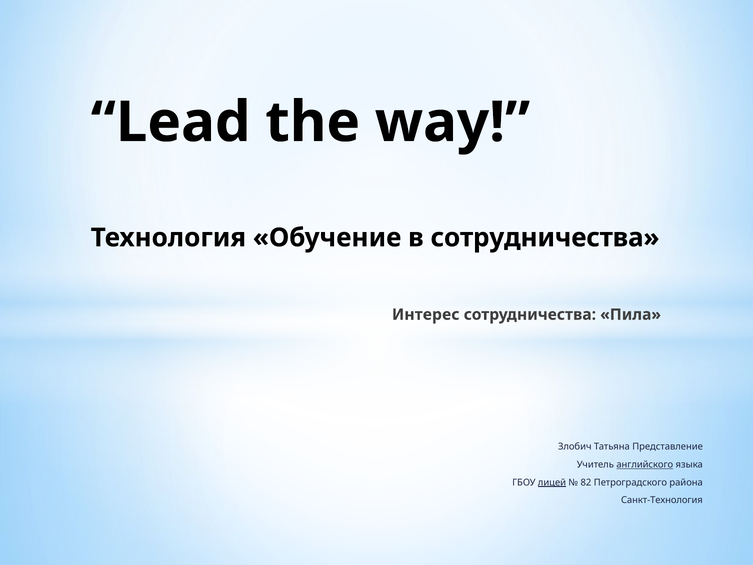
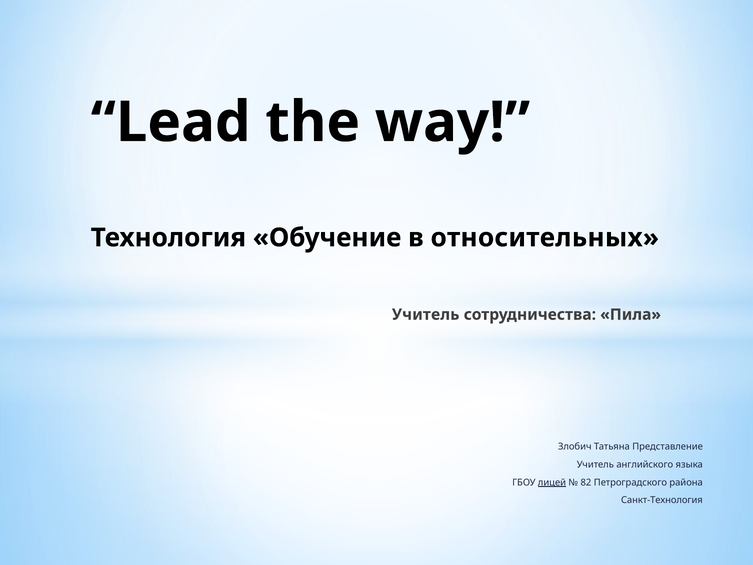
в сотрудничества: сотрудничества -> относительных (545, 238)
Интерес: Интерес -> Учитель (426, 314)
английского underline: present -> none (645, 464)
